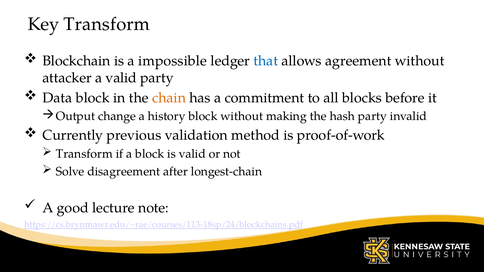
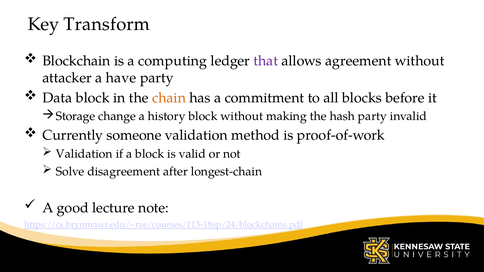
impossible: impossible -> computing (173, 61)
that colour: blue -> purple (266, 61)
a valid: valid -> have (121, 78)
Output: Output -> Storage (76, 116)
previous: previous -> someone (134, 135)
Transform: Transform -> Validation (84, 154)
